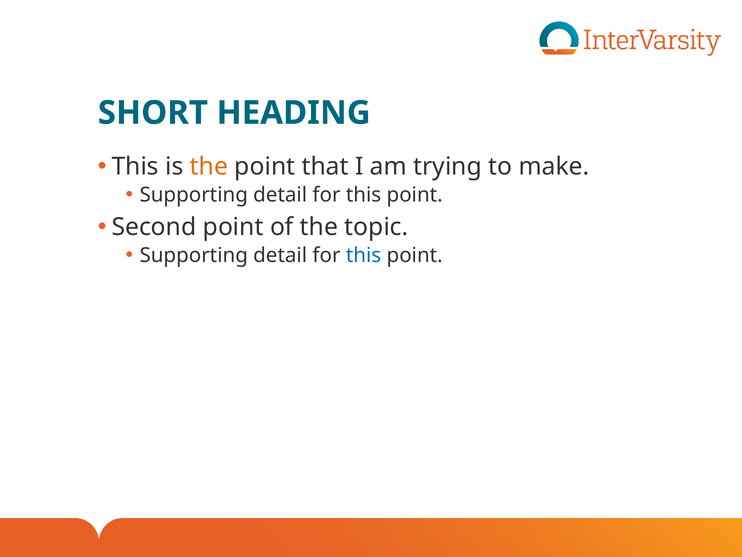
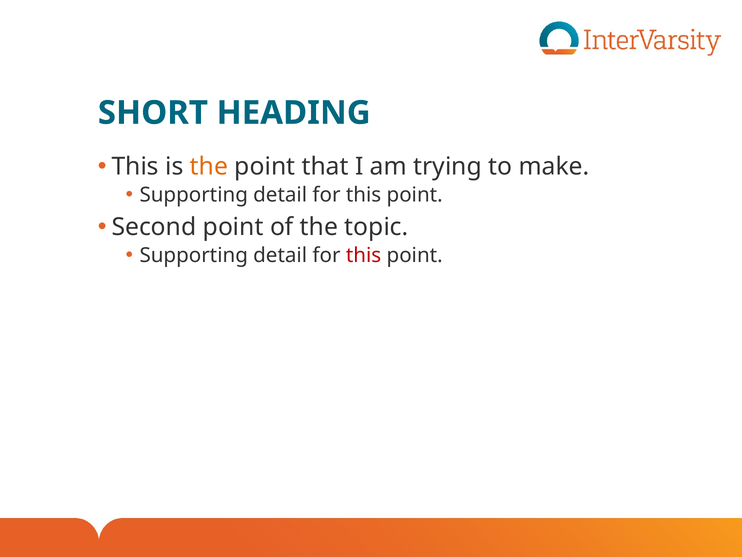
this colour: blue -> red (364, 255)
